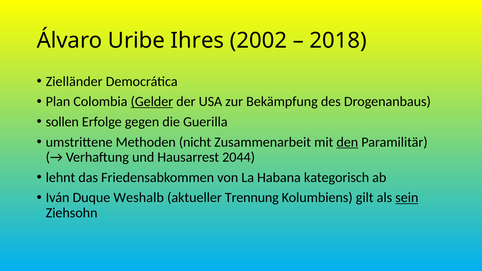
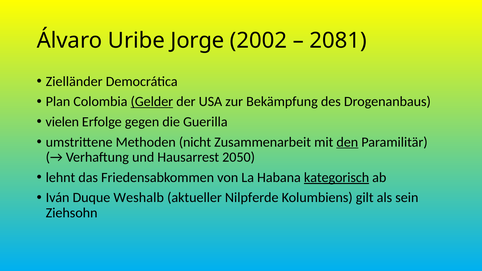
Ihres: Ihres -> Jorge (197, 40)
2018: 2018 -> 2081 (338, 40)
sollen: sollen -> vielen (62, 122)
2044: 2044 -> 2050 (239, 157)
kategorisch underline: none -> present (337, 177)
Trennung: Trennung -> Nilpferde (252, 198)
sein underline: present -> none (407, 198)
